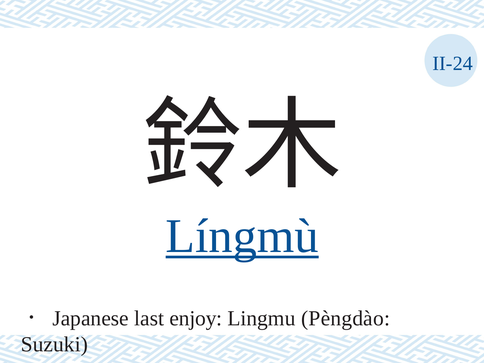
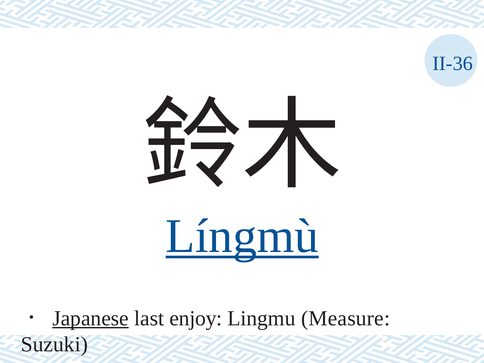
II-24: II-24 -> II-36 (453, 63)
Japanese underline: none -> present (91, 318)
Pèngdào: Pèngdào -> Measure (346, 318)
